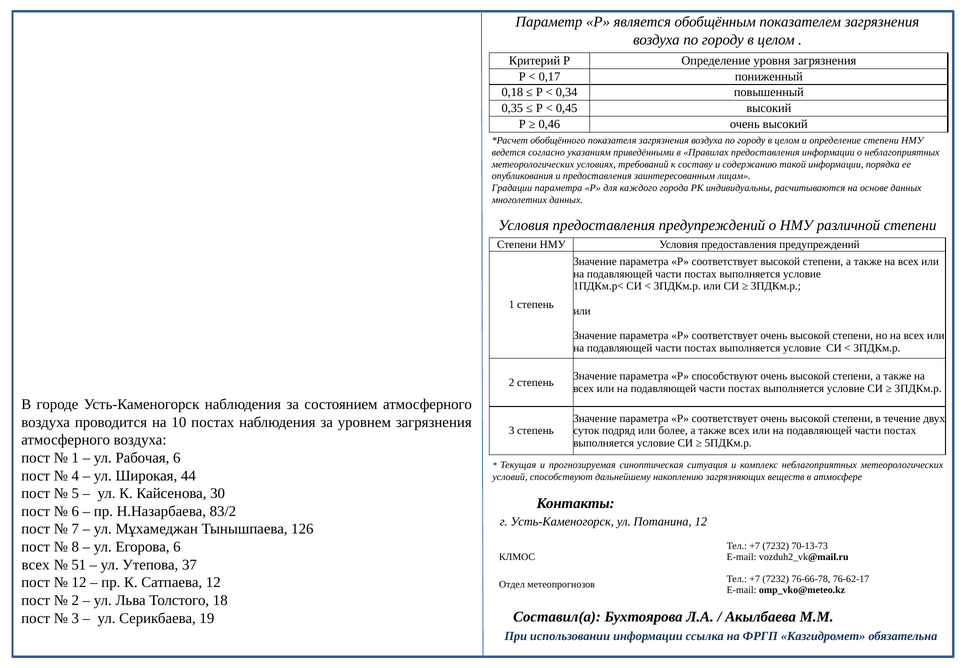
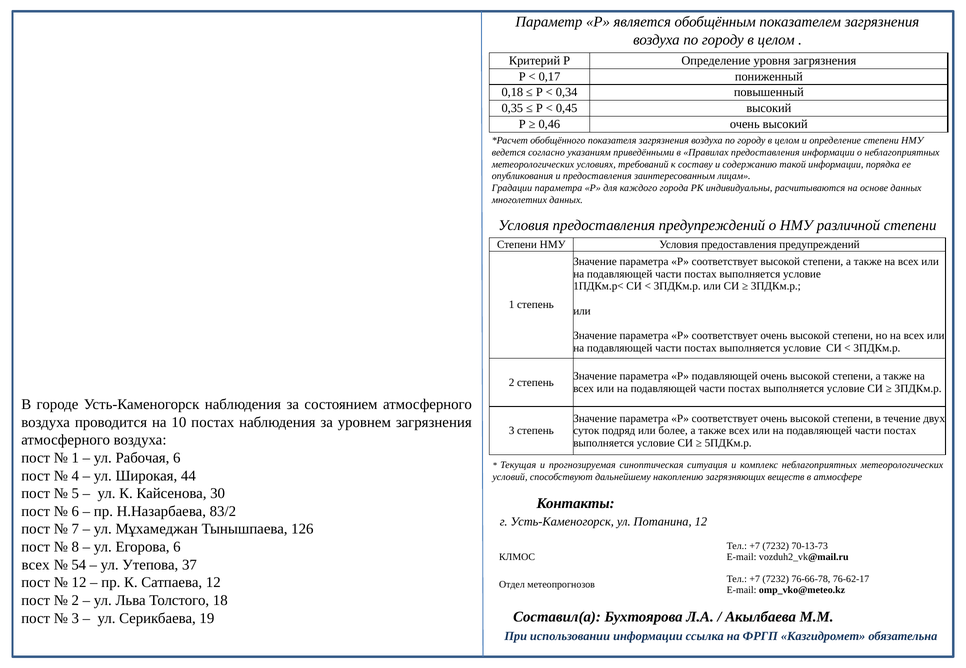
Р способствуют: способствуют -> подавляющей (725, 377)
51: 51 -> 54 (79, 565)
